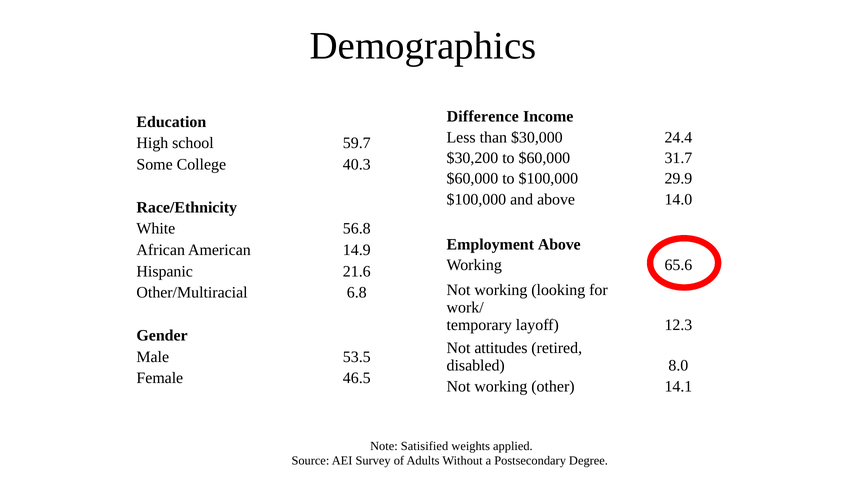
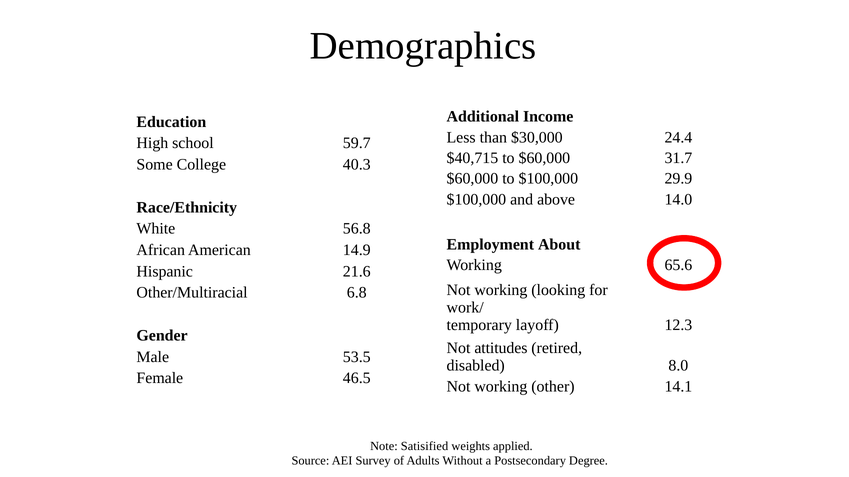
Difference: Difference -> Additional (483, 117)
$30,200: $30,200 -> $40,715 (472, 158)
Employment Above: Above -> About (559, 245)
